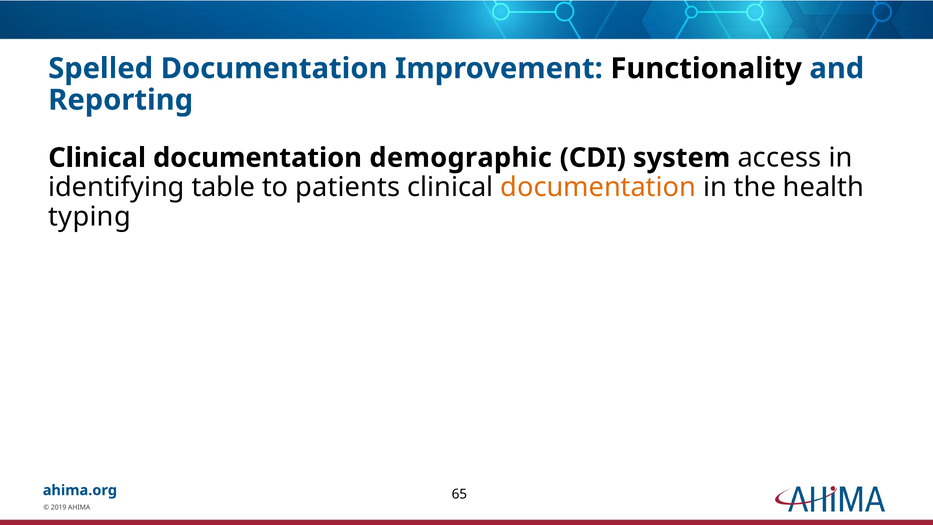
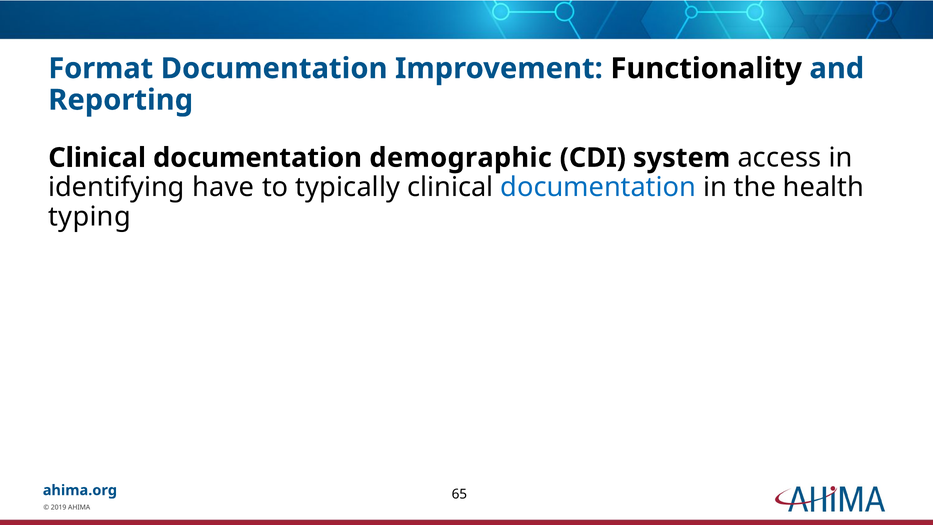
Spelled: Spelled -> Format (101, 68)
table: table -> have (223, 187)
patients: patients -> typically (348, 187)
documentation colour: orange -> blue (598, 187)
